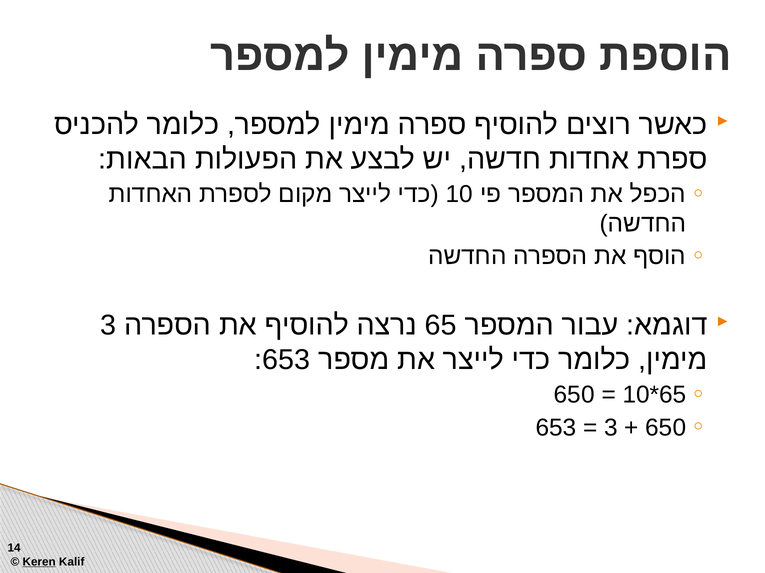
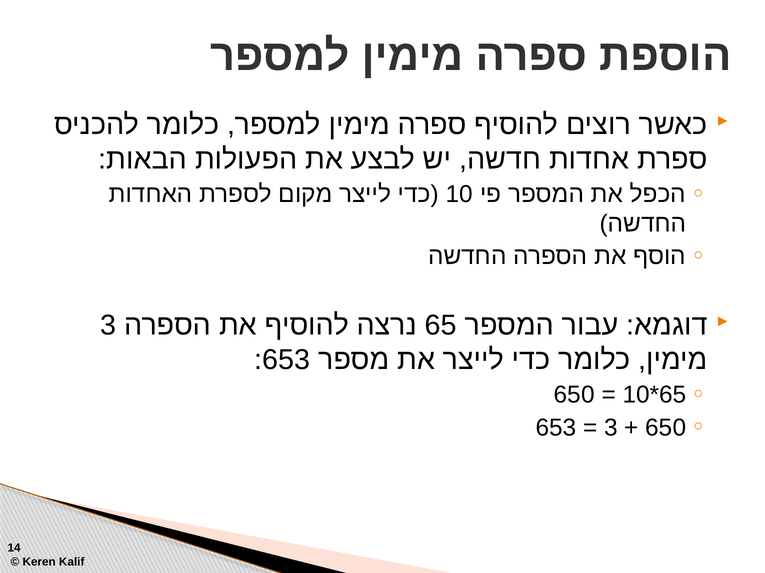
Keren underline: present -> none (39, 562)
